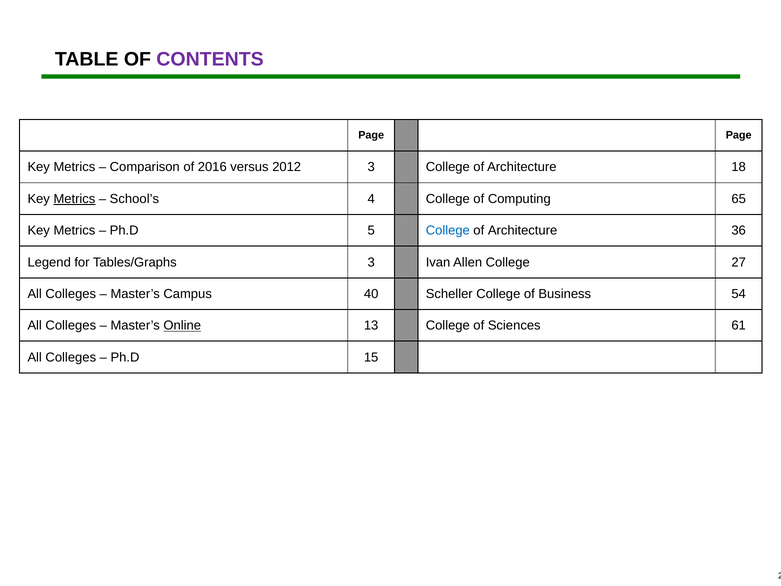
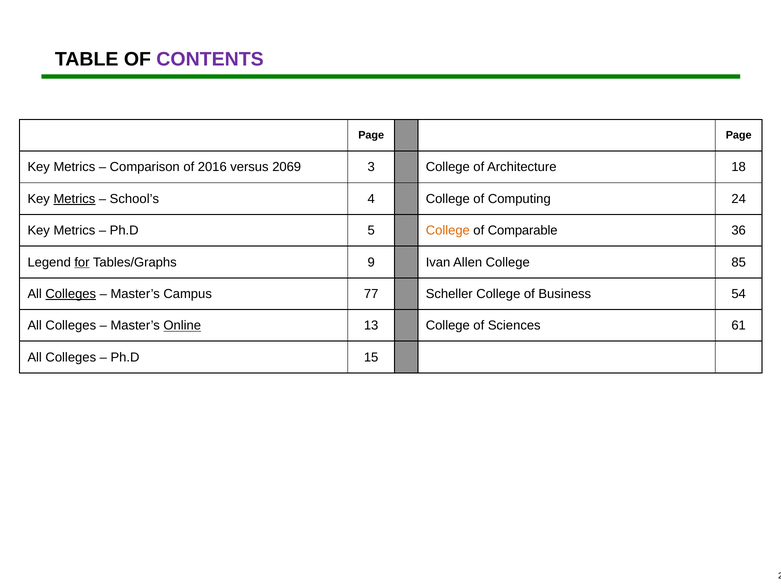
2012: 2012 -> 2069 (287, 167)
65: 65 -> 24 (739, 199)
College colour: blue -> orange (448, 230)
Architecture: Architecture -> Comparable (523, 230)
for underline: none -> present (82, 262)
Tables/Graphs 3: 3 -> 9 (371, 262)
27: 27 -> 85 (739, 262)
Colleges underline: none -> present (71, 294)
40: 40 -> 77 (371, 294)
